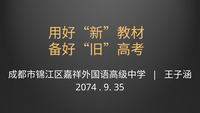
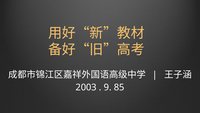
2074: 2074 -> 2003 (86, 87)
35: 35 -> 85 (119, 87)
